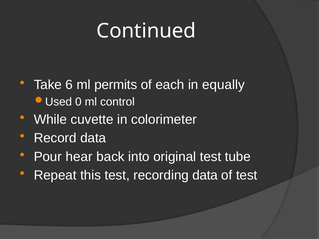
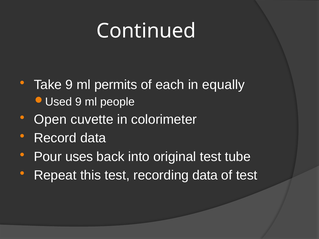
Take 6: 6 -> 9 (69, 85)
0: 0 -> 9 (78, 102)
control: control -> people (117, 102)
While: While -> Open (50, 120)
hear: hear -> uses (79, 157)
